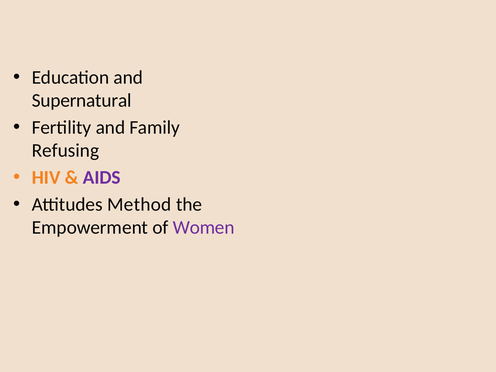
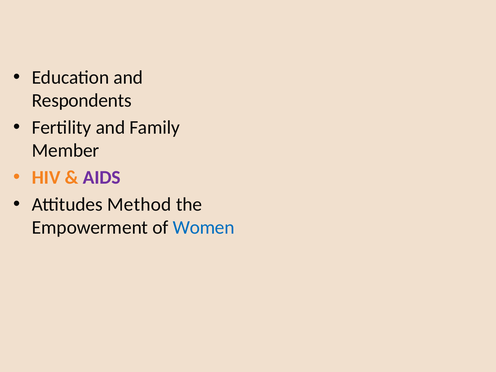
Supernatural: Supernatural -> Respondents (82, 100)
Refusing: Refusing -> Member (66, 151)
Women colour: purple -> blue (204, 228)
